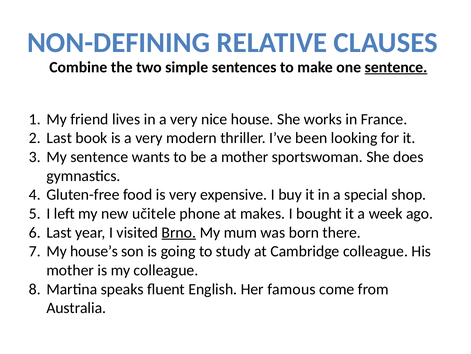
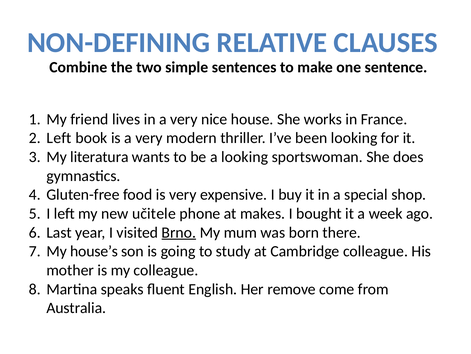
sentence underline: present -> none (396, 67)
Last: Last -> Left (59, 138)
My sentence: sentence -> literatura (99, 157)
a mother: mother -> looking (245, 157)
famous: famous -> remove (292, 289)
